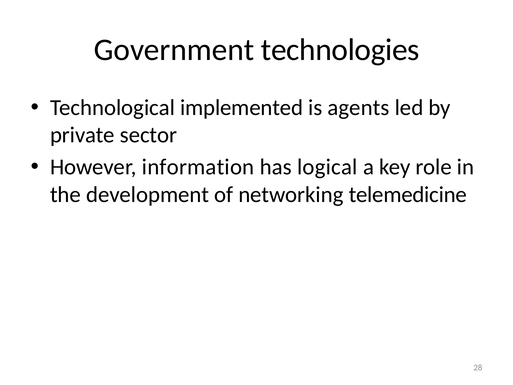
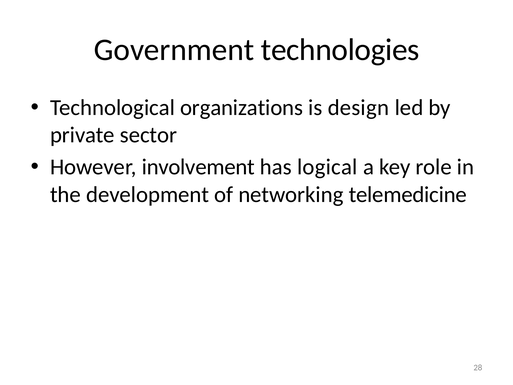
implemented: implemented -> organizations (242, 108)
agents: agents -> design (358, 108)
information: information -> involvement (198, 167)
